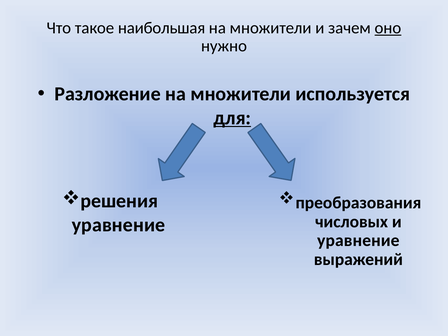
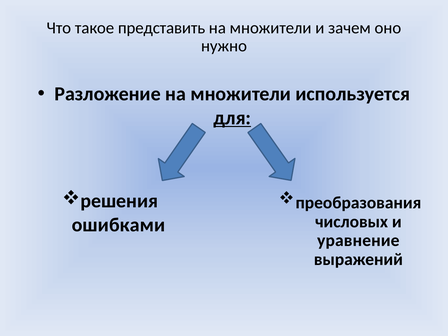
наибольшая: наибольшая -> представить (162, 28)
оно underline: present -> none (388, 28)
уравнение: уравнение -> ошибками (119, 225)
